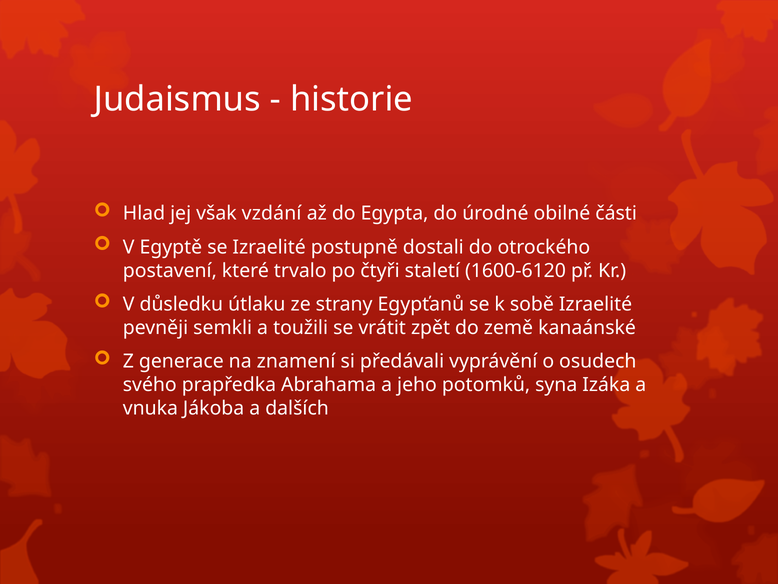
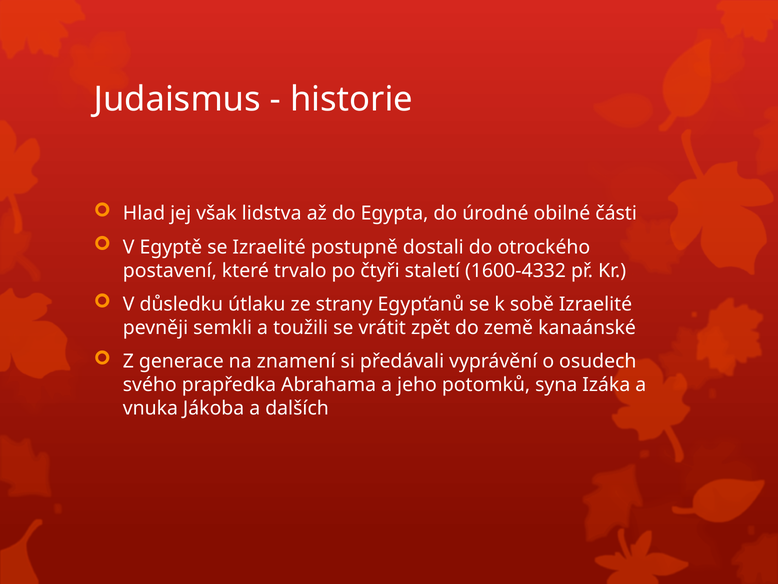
vzdání: vzdání -> lidstva (272, 213)
1600-6120: 1600-6120 -> 1600-4332 (515, 270)
